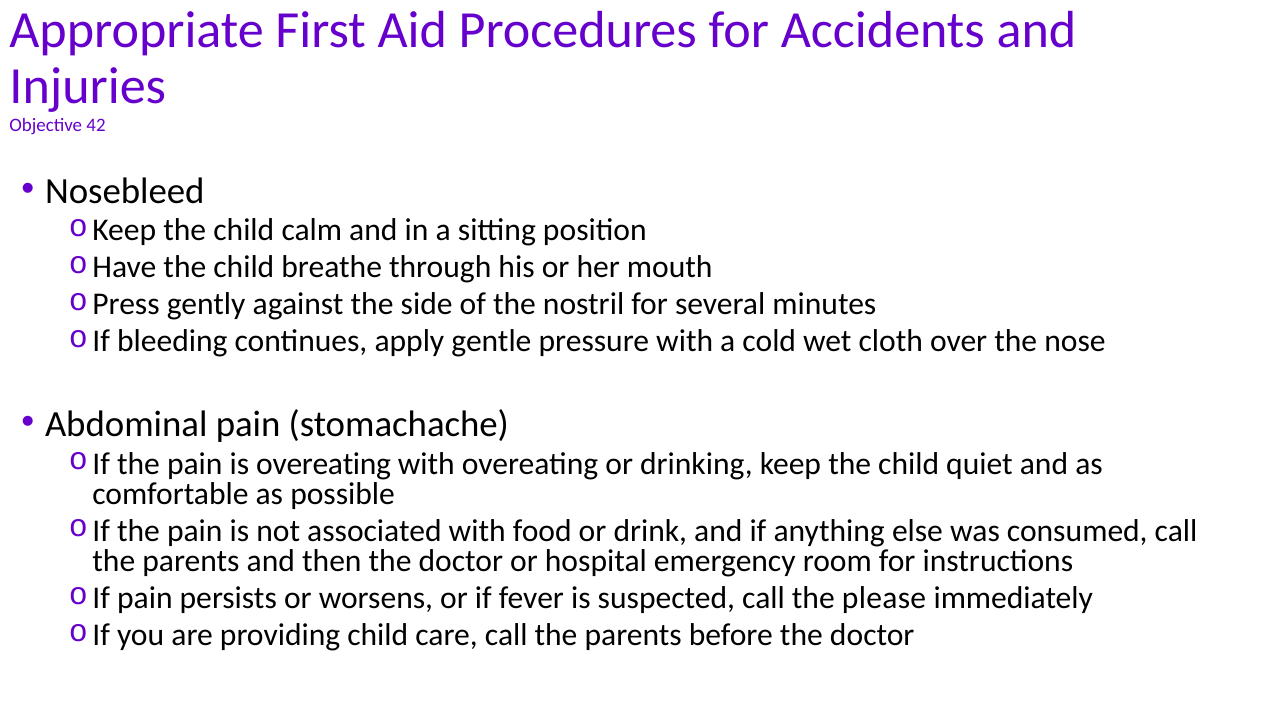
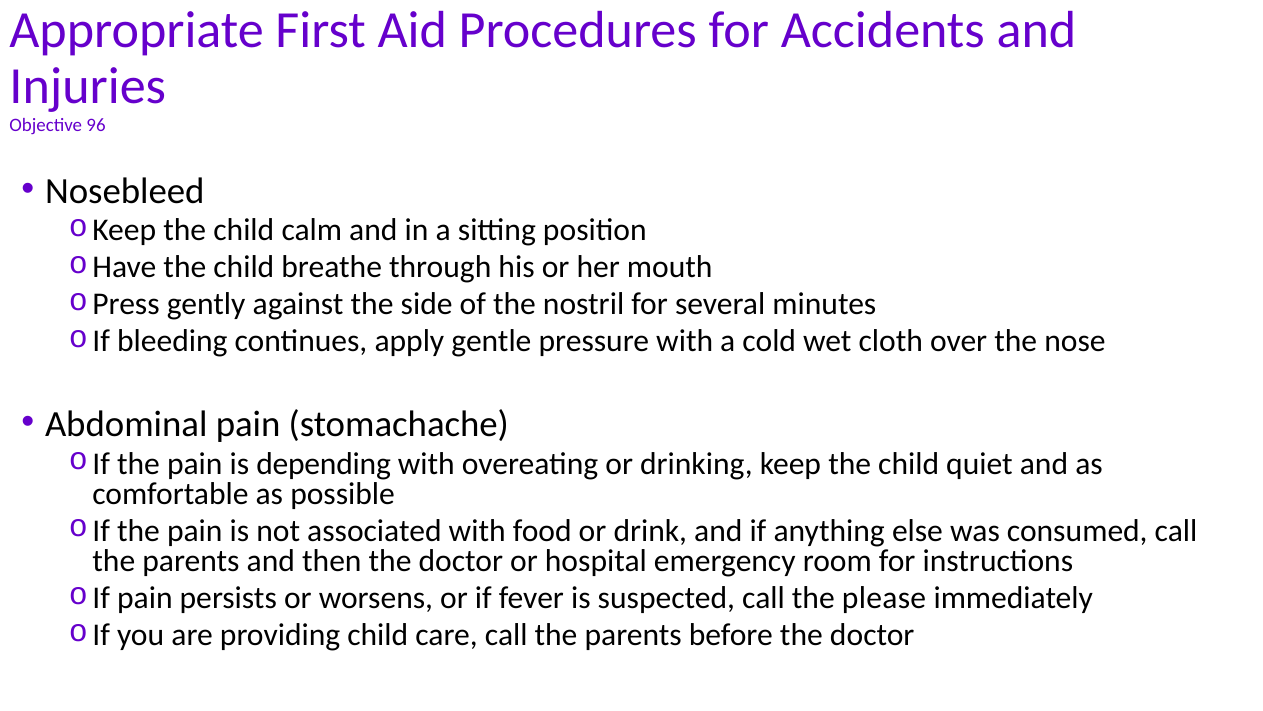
42: 42 -> 96 (96, 125)
is overeating: overeating -> depending (324, 463)
